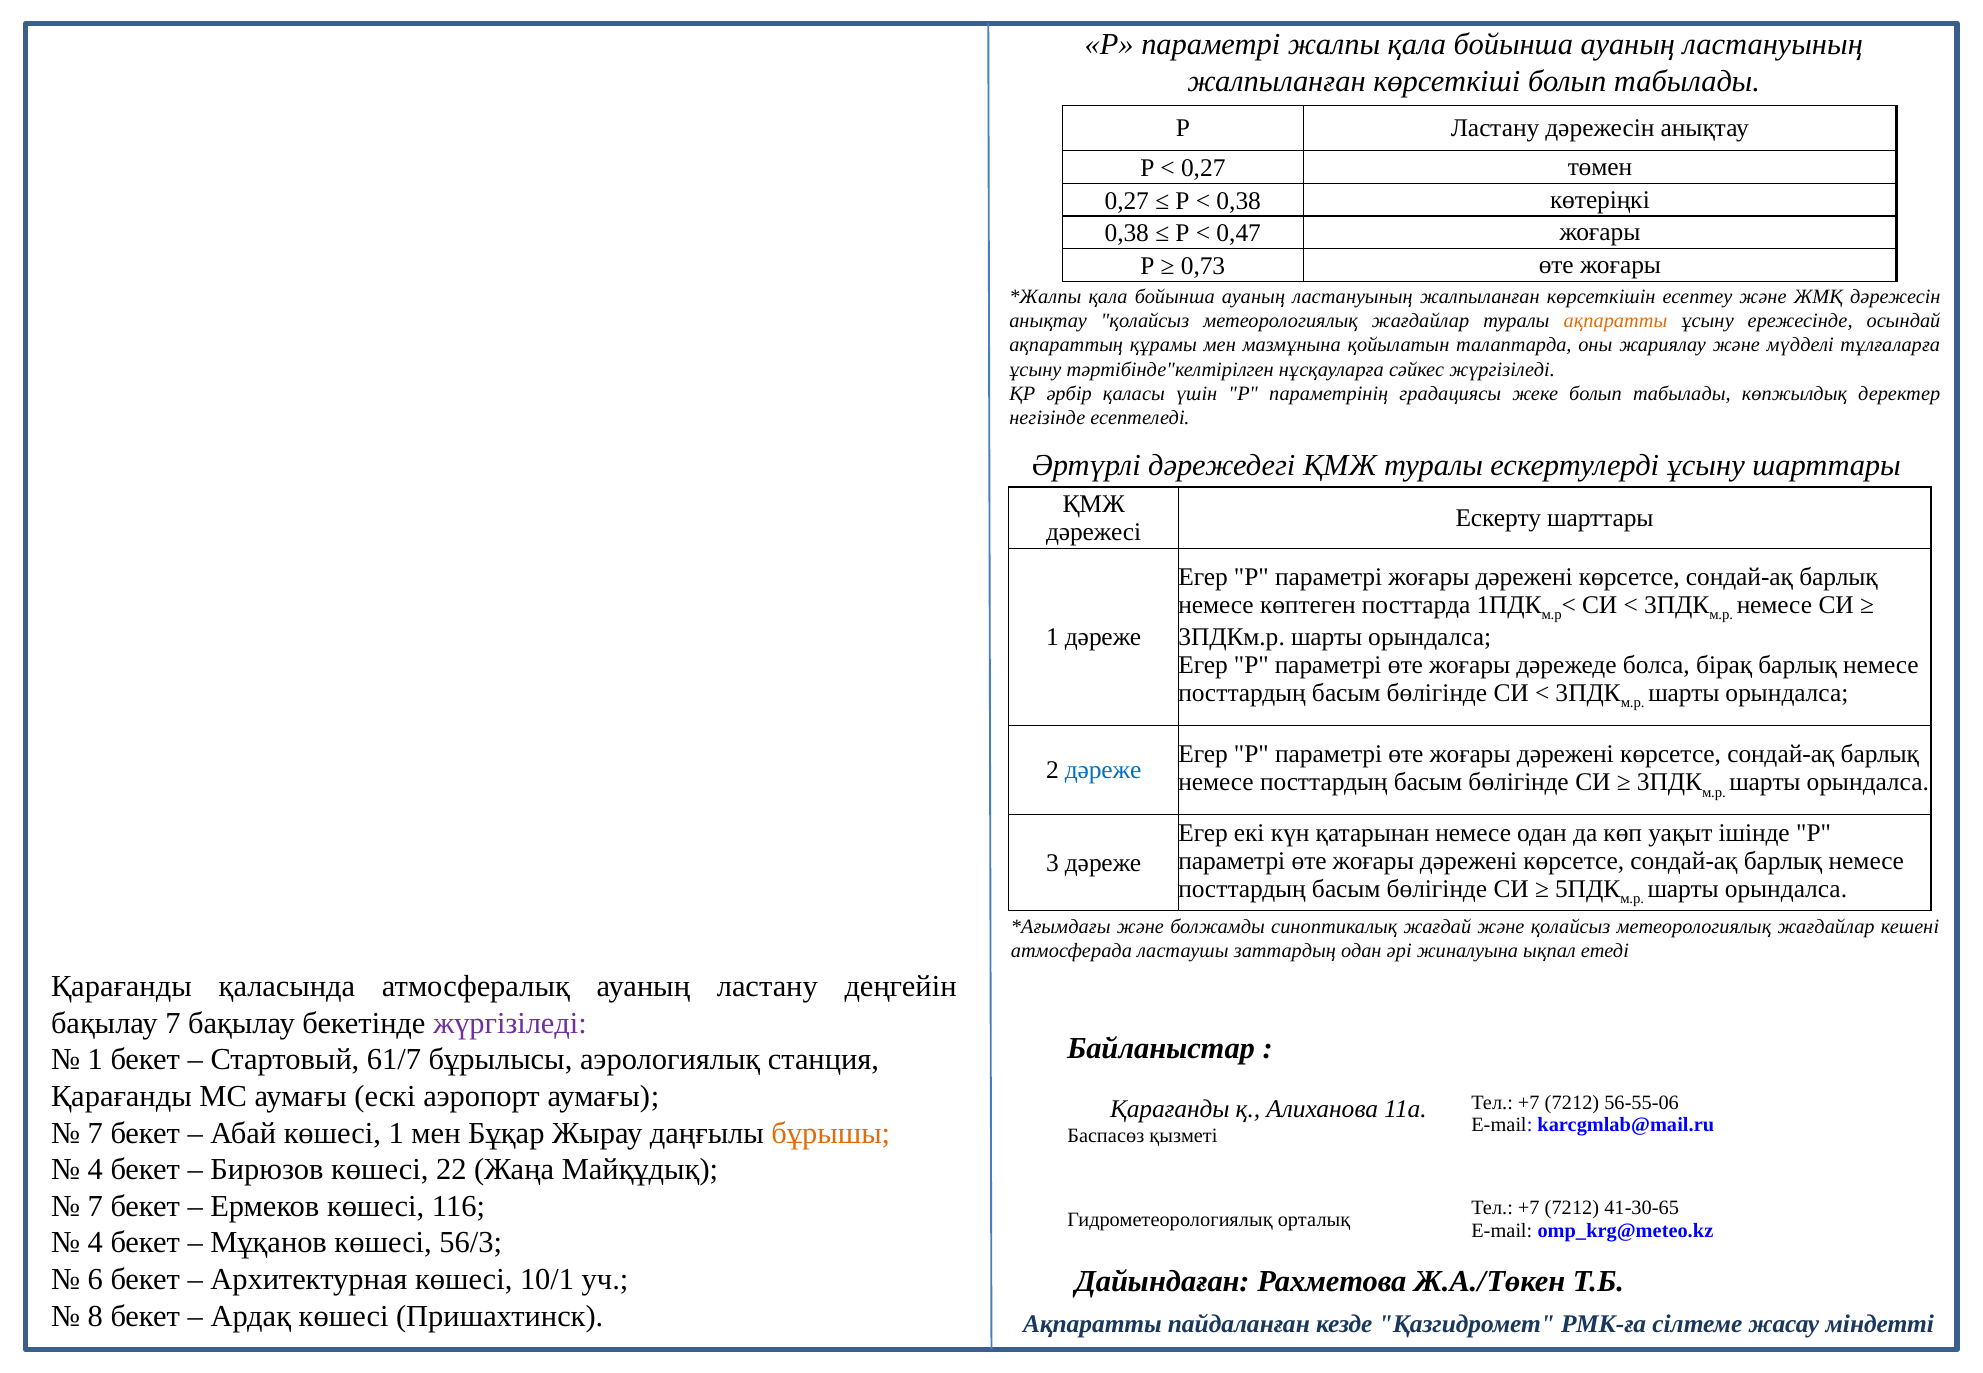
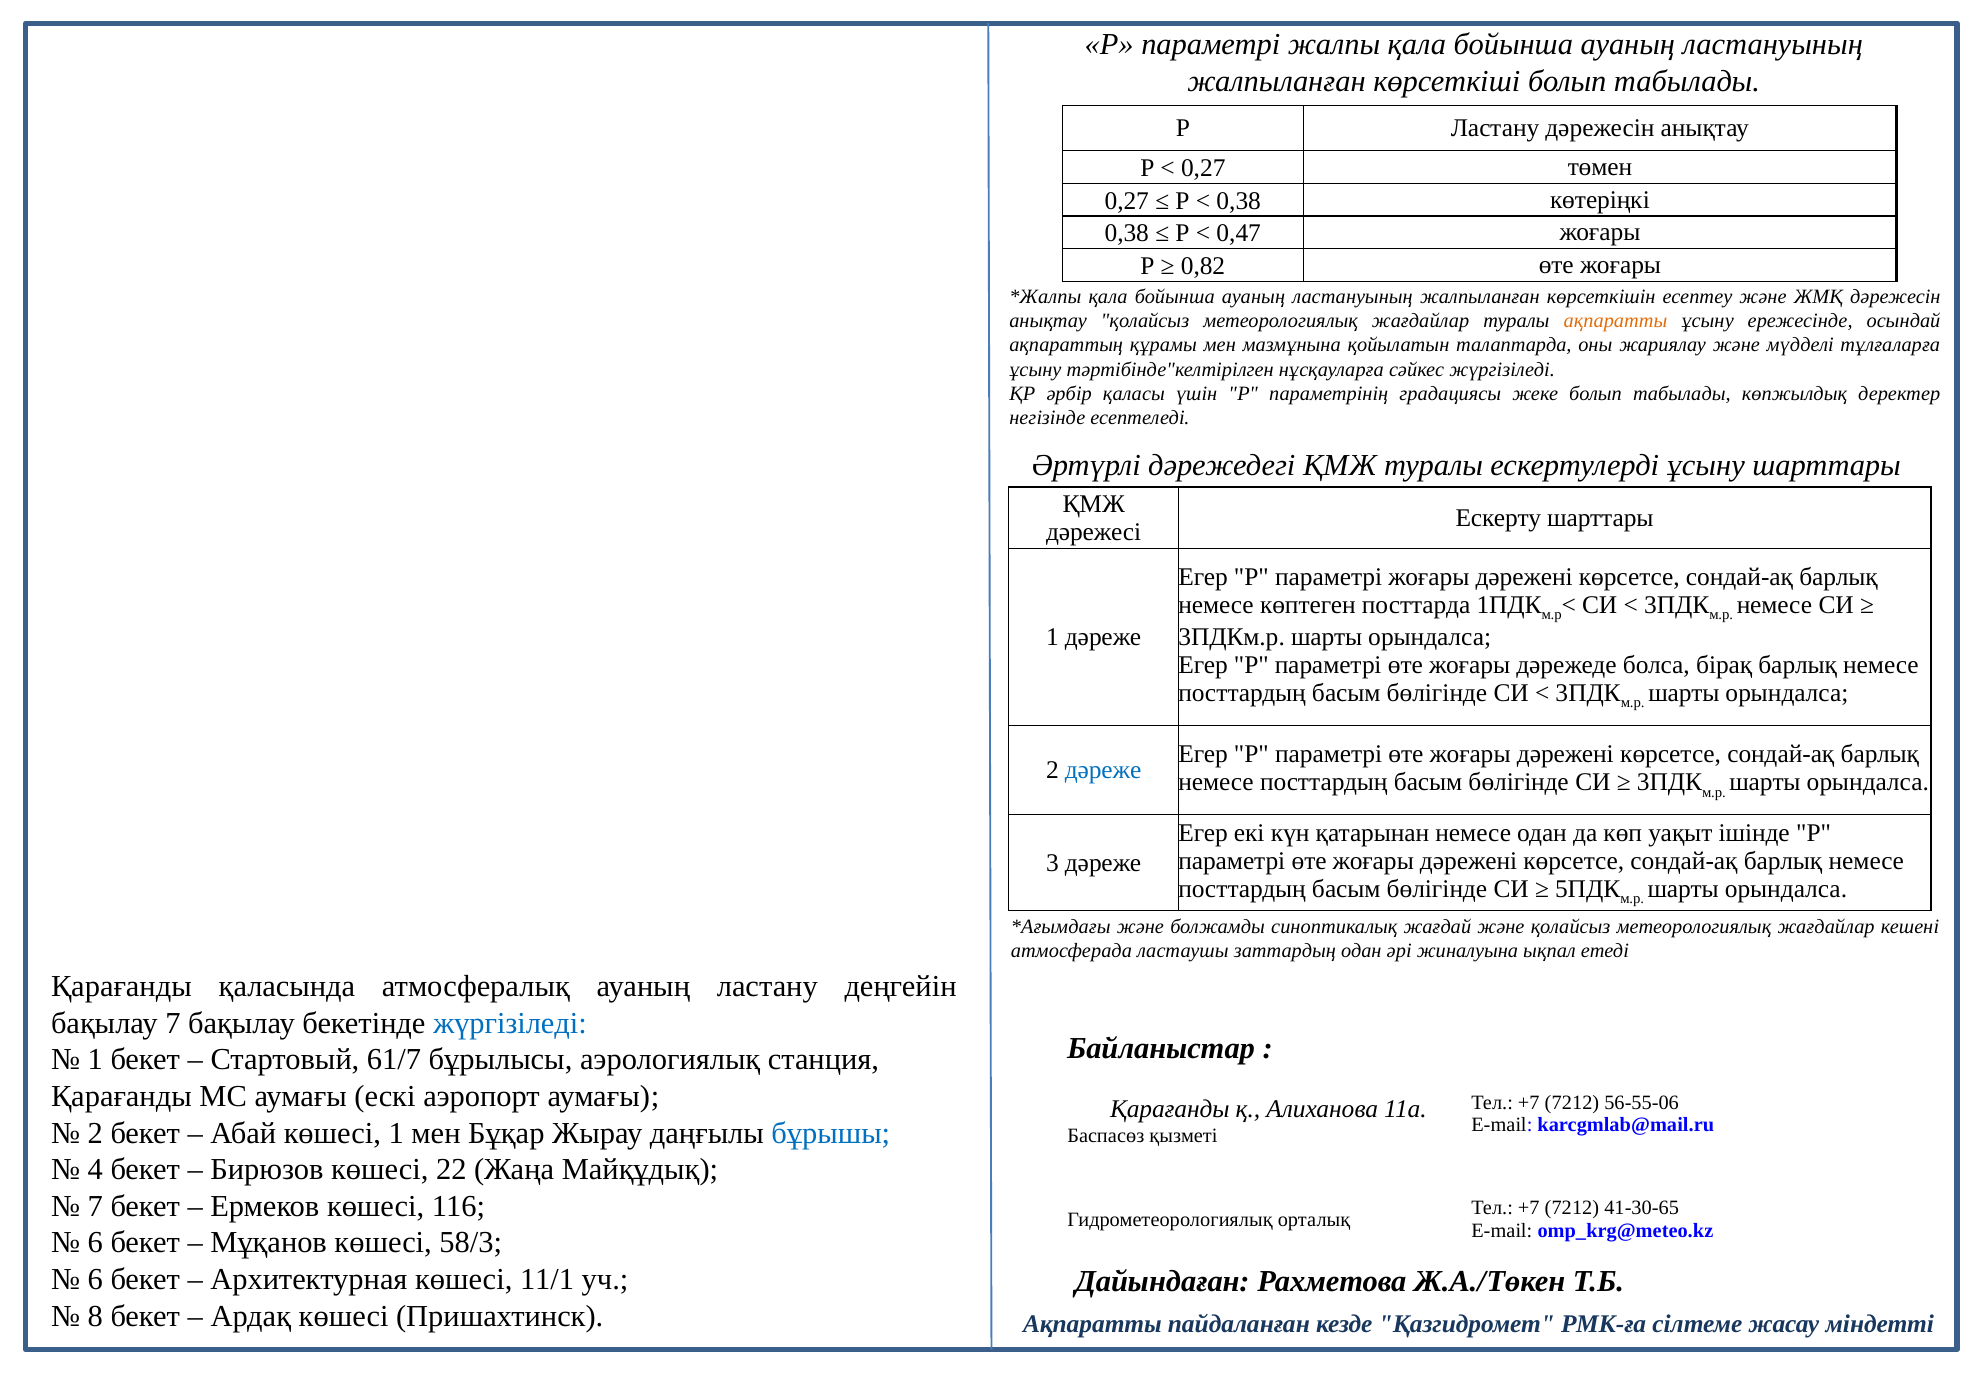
0,73: 0,73 -> 0,82 (1203, 266)
жүргізіледі colour: purple -> blue (510, 1023)
7: 7 -> 2 (95, 1133)
бұрышы colour: orange -> blue (831, 1133)
4: 4 -> 6 (95, 1243)
56/3: 56/3 -> 58/3 (471, 1243)
10/1: 10/1 -> 11/1 (547, 1279)
